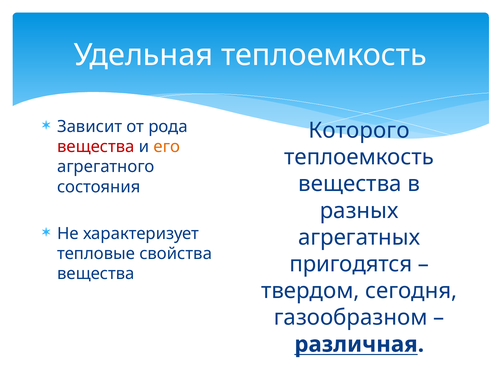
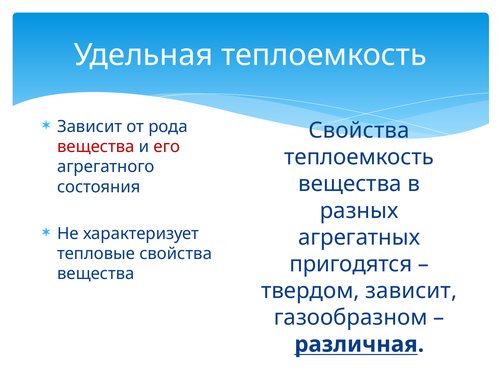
Которого: Которого -> Свойства (359, 130)
его colour: orange -> red (167, 147)
твердом сегодня: сегодня -> зависит (411, 291)
